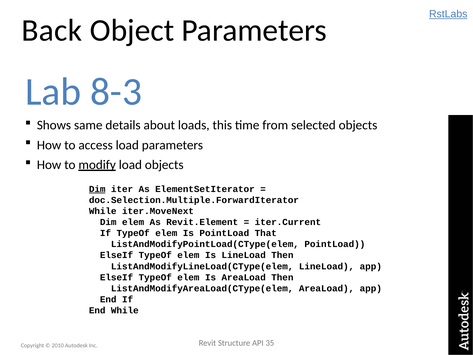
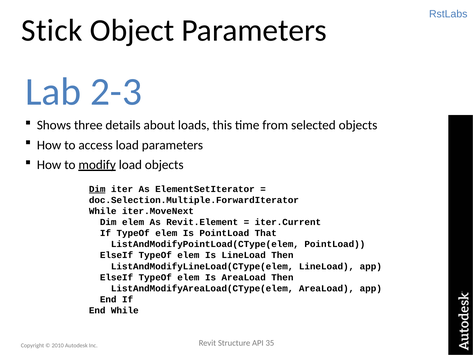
RstLabs underline: present -> none (448, 14)
Back: Back -> Stick (52, 31)
8-3: 8-3 -> 2-3 (116, 92)
same: same -> three (88, 125)
